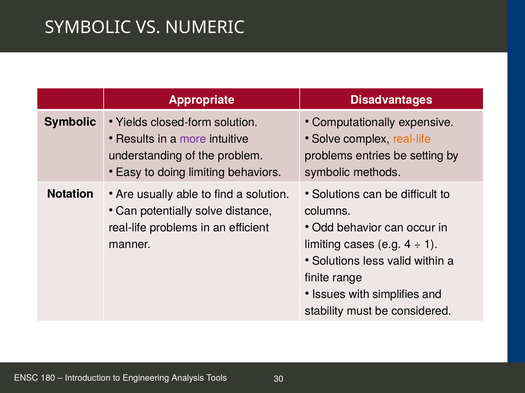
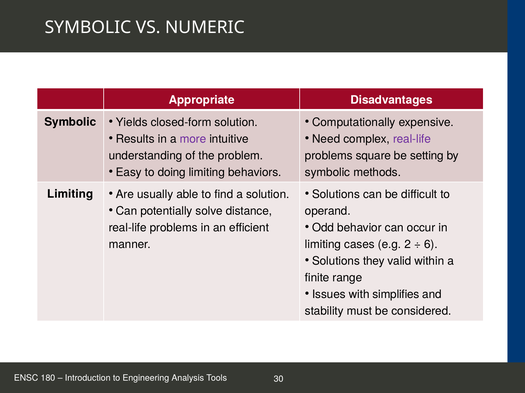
Solve: Solve -> Need (326, 139)
real-life colour: orange -> purple (412, 139)
entries: entries -> square (373, 156)
Notation: Notation -> Limiting (70, 194)
columns: columns -> operand (328, 211)
4: 4 -> 2 (408, 245)
1: 1 -> 6 (431, 245)
less: less -> they (374, 262)
